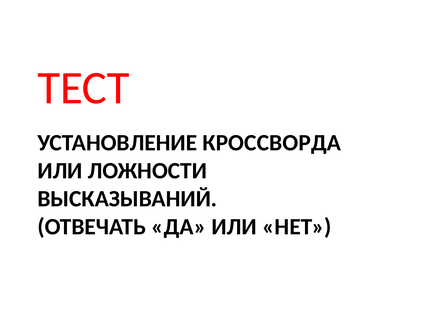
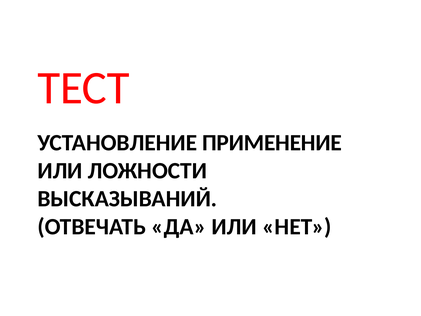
КРОССВОРДА: КРОССВОРДА -> ПРИМЕНЕНИЕ (272, 142)
